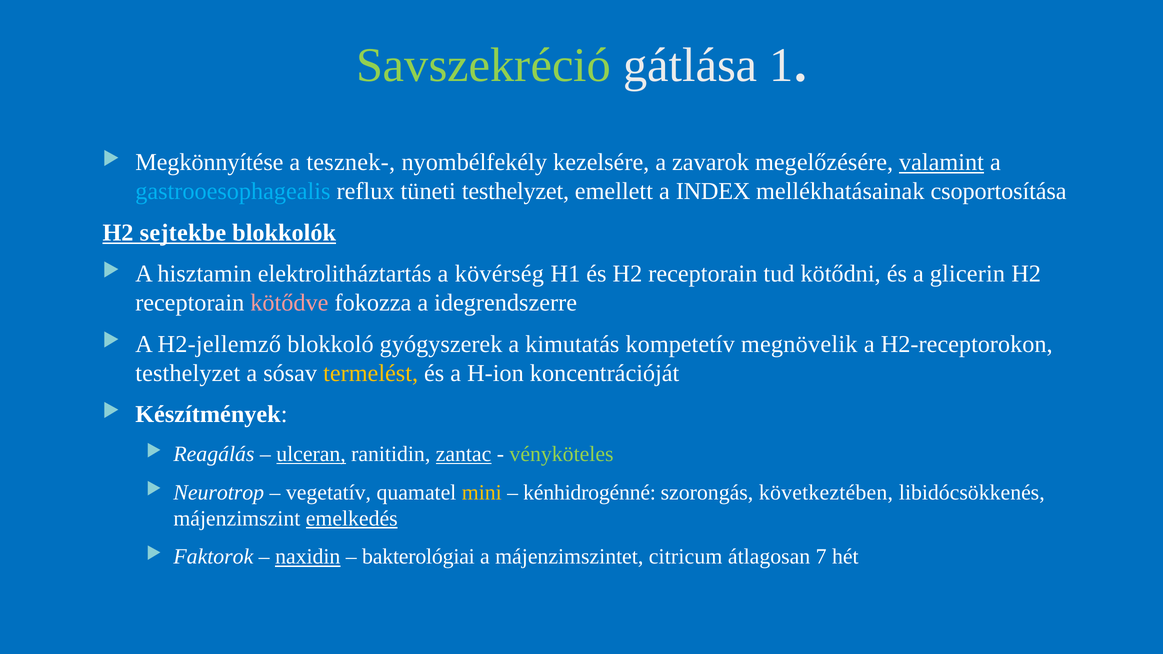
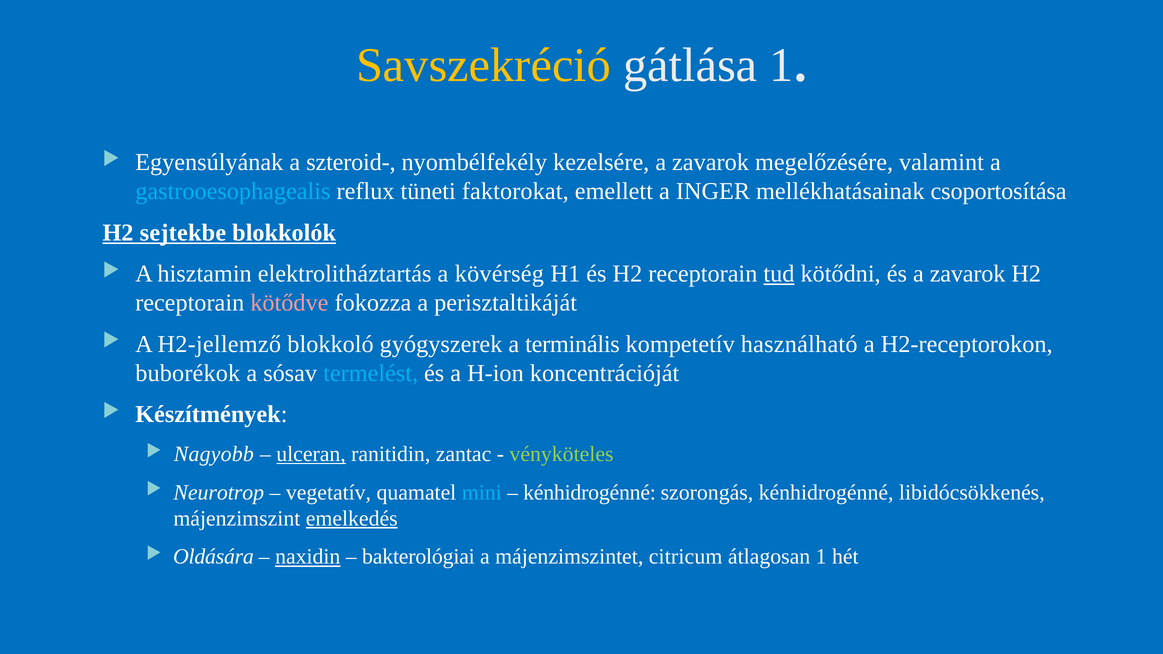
Savszekréció colour: light green -> yellow (484, 65)
Megkönnyítése: Megkönnyítése -> Egyensúlyának (209, 162)
tesznek-: tesznek- -> szteroid- (351, 162)
valamint underline: present -> none (942, 162)
tüneti testhelyzet: testhelyzet -> faktorokat (515, 191)
INDEX: INDEX -> INGER (713, 191)
tud underline: none -> present (779, 274)
és a glicerin: glicerin -> zavarok (968, 274)
idegrendszerre: idegrendszerre -> perisztaltikáját (506, 303)
kimutatás: kimutatás -> terminális (572, 344)
megnövelik: megnövelik -> használható (799, 344)
testhelyzet: testhelyzet -> buborékok (188, 373)
termelést colour: yellow -> light blue (371, 373)
Reagálás: Reagálás -> Nagyobb (214, 454)
zantac underline: present -> none (464, 454)
mini colour: yellow -> light blue (482, 492)
szorongás következtében: következtében -> kénhidrogénné (826, 492)
Faktorok: Faktorok -> Oldására (213, 557)
átlagosan 7: 7 -> 1 (821, 557)
